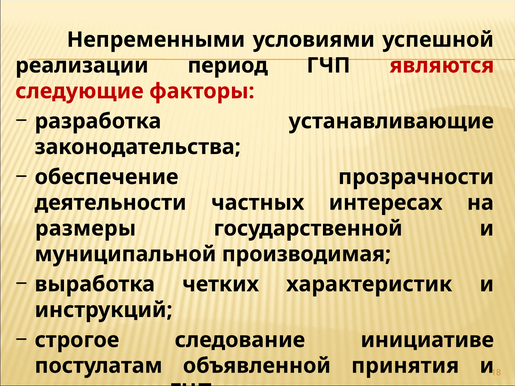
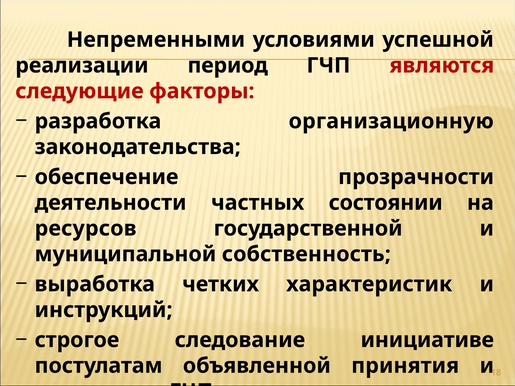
устанавливающие: устанавливающие -> организационную (391, 121)
интересах: интересах -> состоянии (386, 203)
размеры: размеры -> ресурсов (86, 229)
производимая: производимая -> собственность (306, 254)
